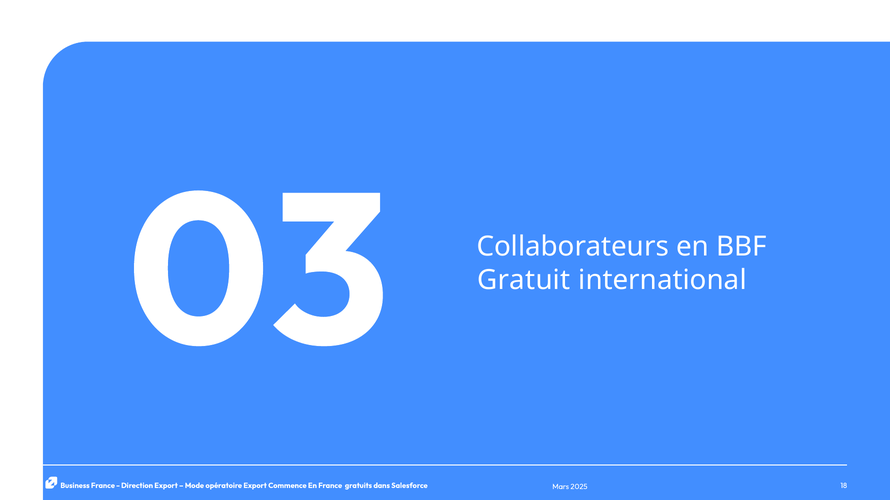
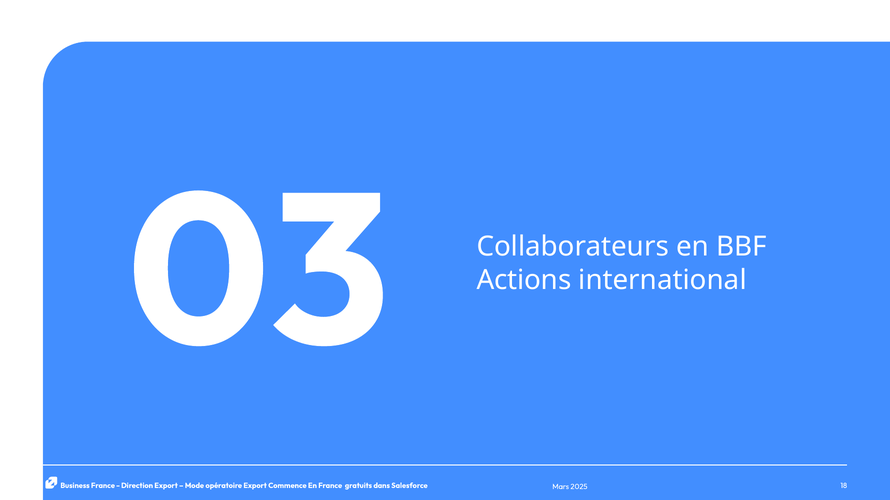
Gratuit: Gratuit -> Actions (524, 280)
